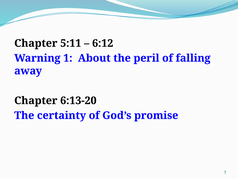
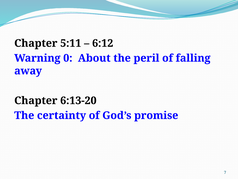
1: 1 -> 0 (68, 58)
